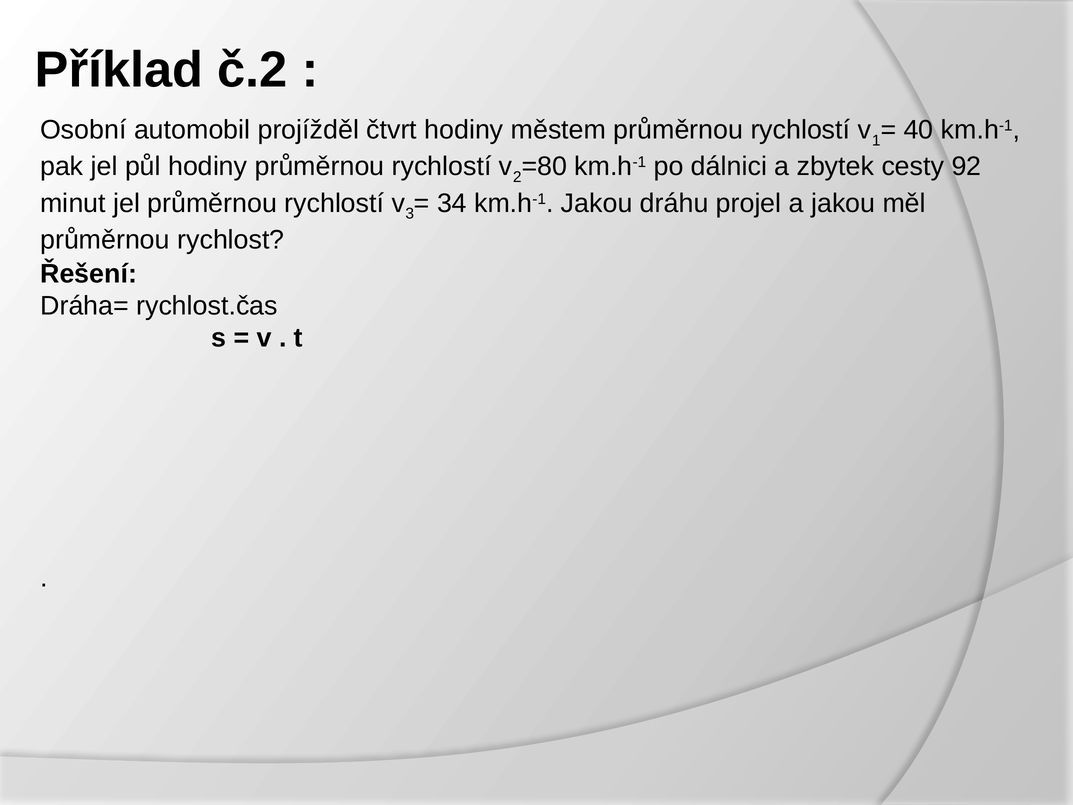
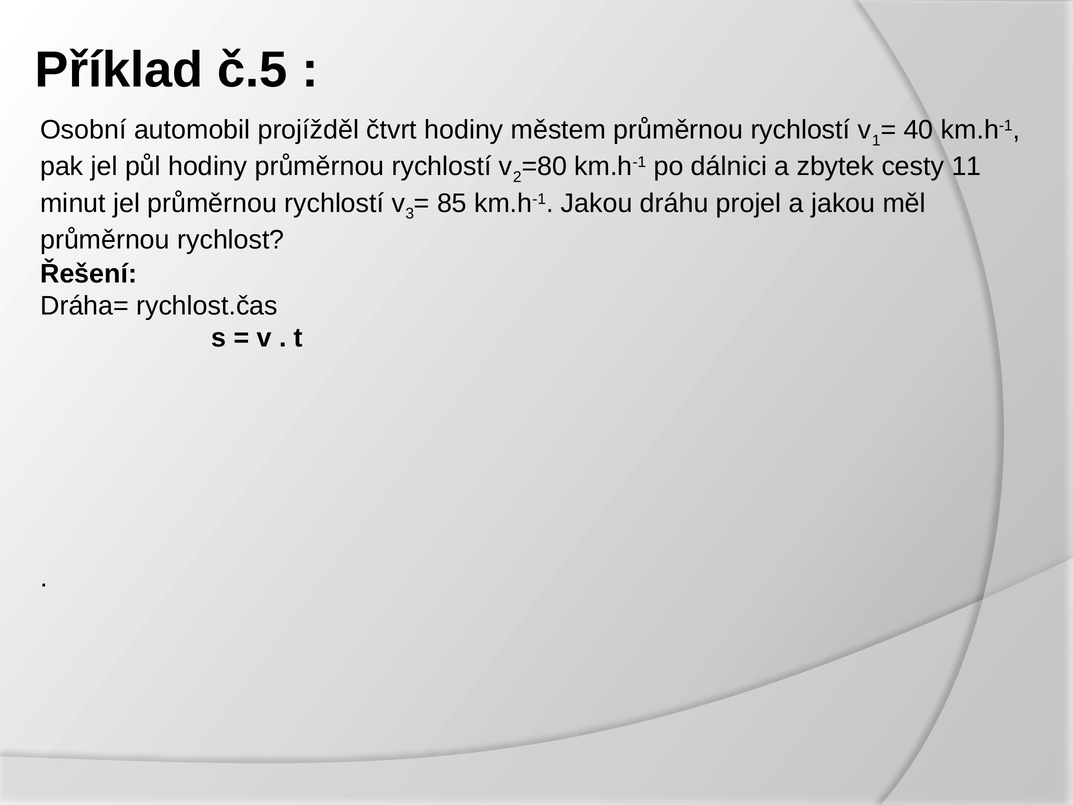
č.2: č.2 -> č.5 (252, 70)
92: 92 -> 11 (966, 167)
34: 34 -> 85 (452, 203)
